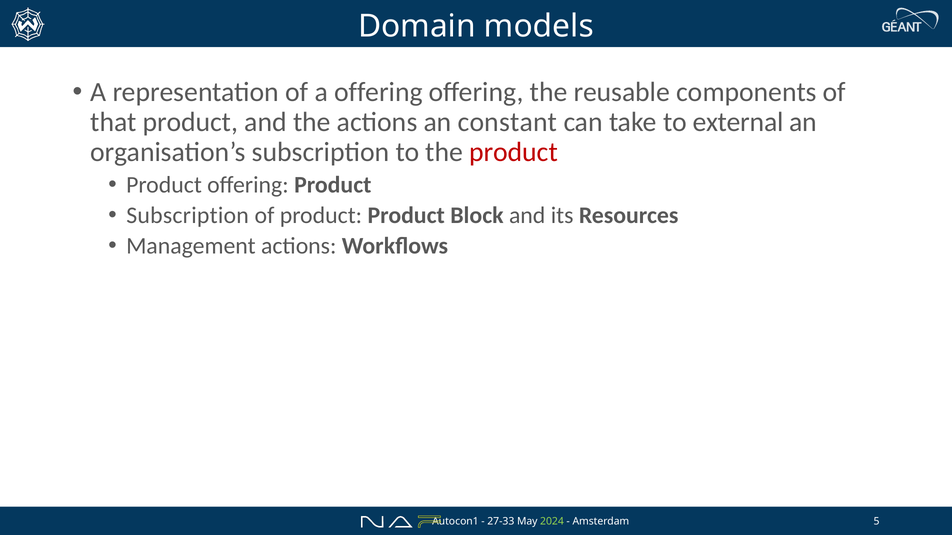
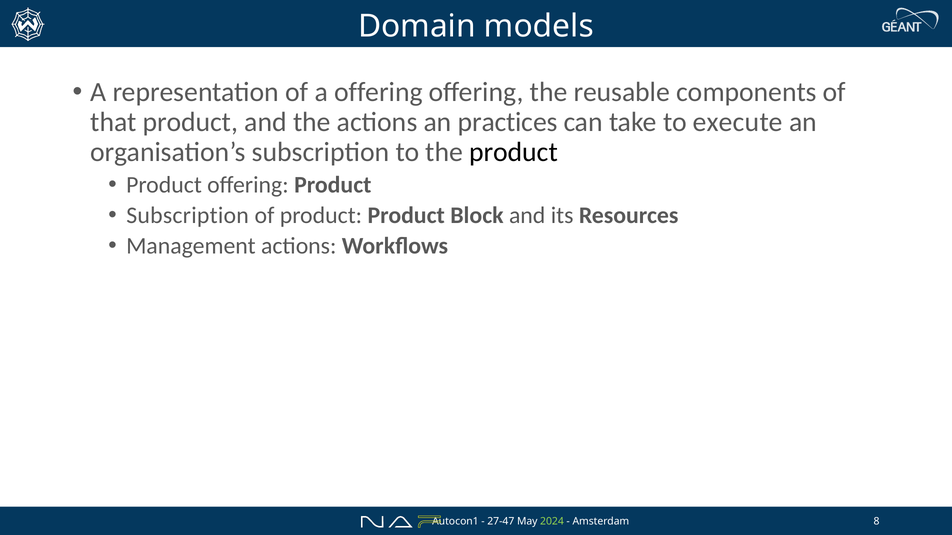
constant: constant -> practices (508, 122)
external: external -> execute (738, 122)
product colour: red -> black (514, 152)
27-33: 27-33 -> 27-47 (501, 522)
5: 5 -> 8 (877, 522)
